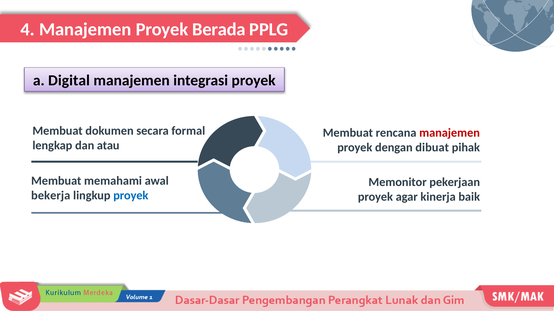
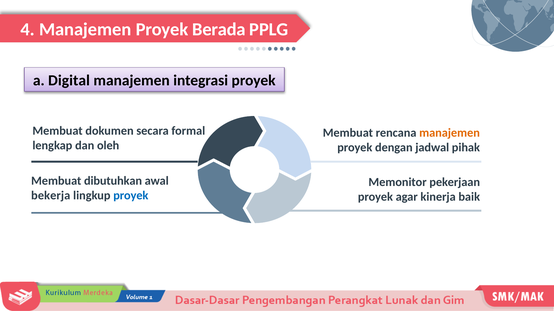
manajemen colour: red -> orange (450, 133)
atau: atau -> oleh (108, 146)
dibuat: dibuat -> jadwal (432, 148)
memahami: memahami -> dibutuhkan (113, 181)
